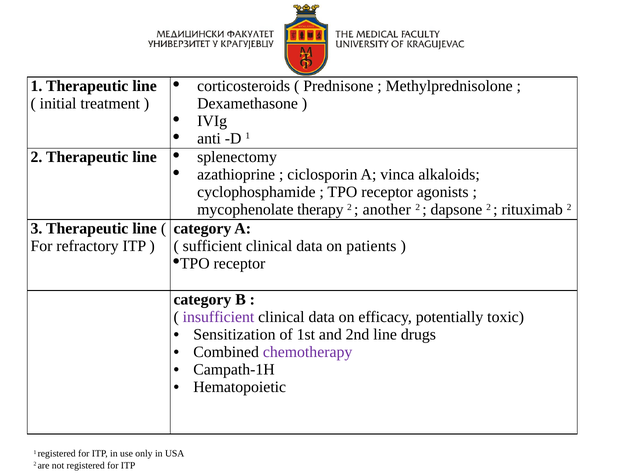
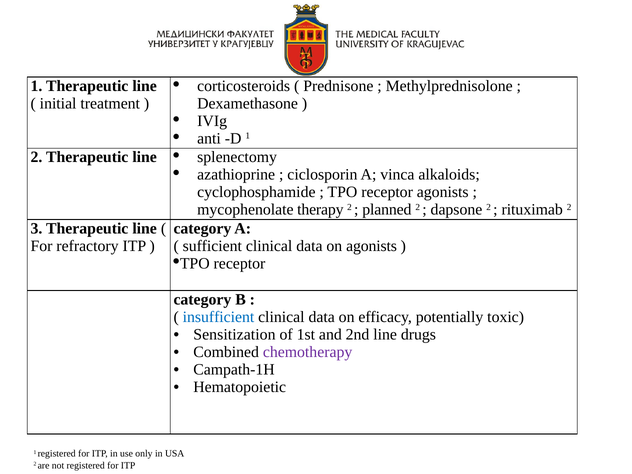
another: another -> planned (387, 210)
on patients: patients -> agonists (372, 246)
insufficient colour: purple -> blue (218, 317)
